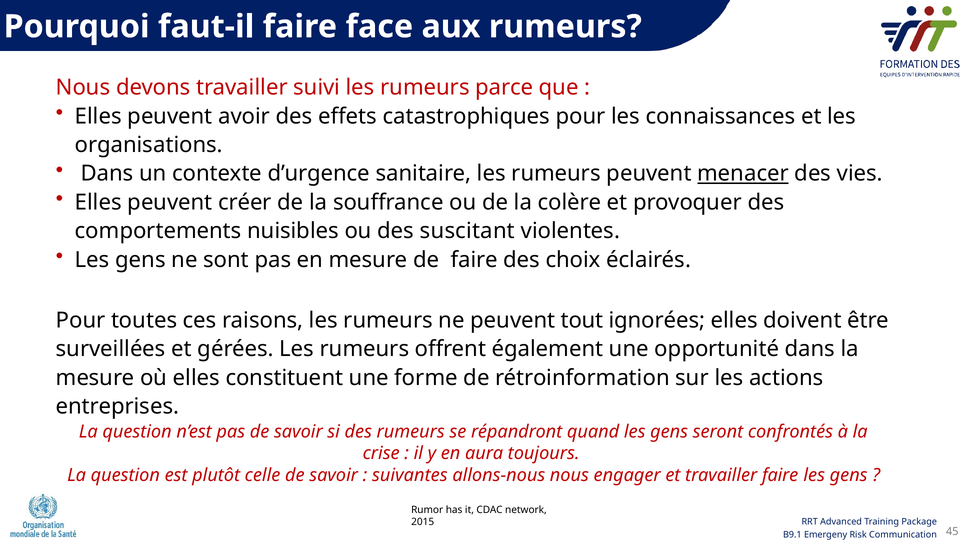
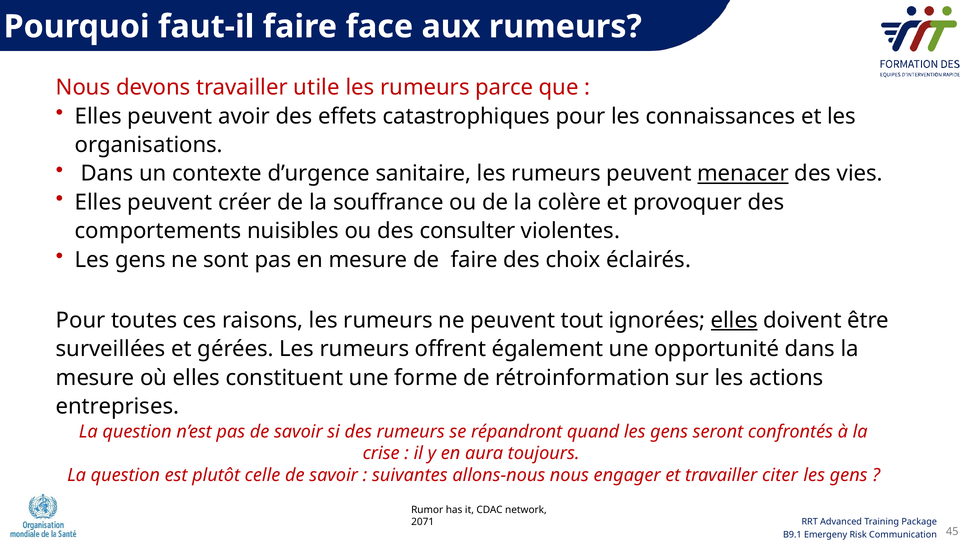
suivi: suivi -> utile (317, 88)
suscitant: suscitant -> consulter (468, 231)
elles underline: none -> present (734, 320)
travailler faire: faire -> citer (780, 475)
2015: 2015 -> 2071 (423, 522)
